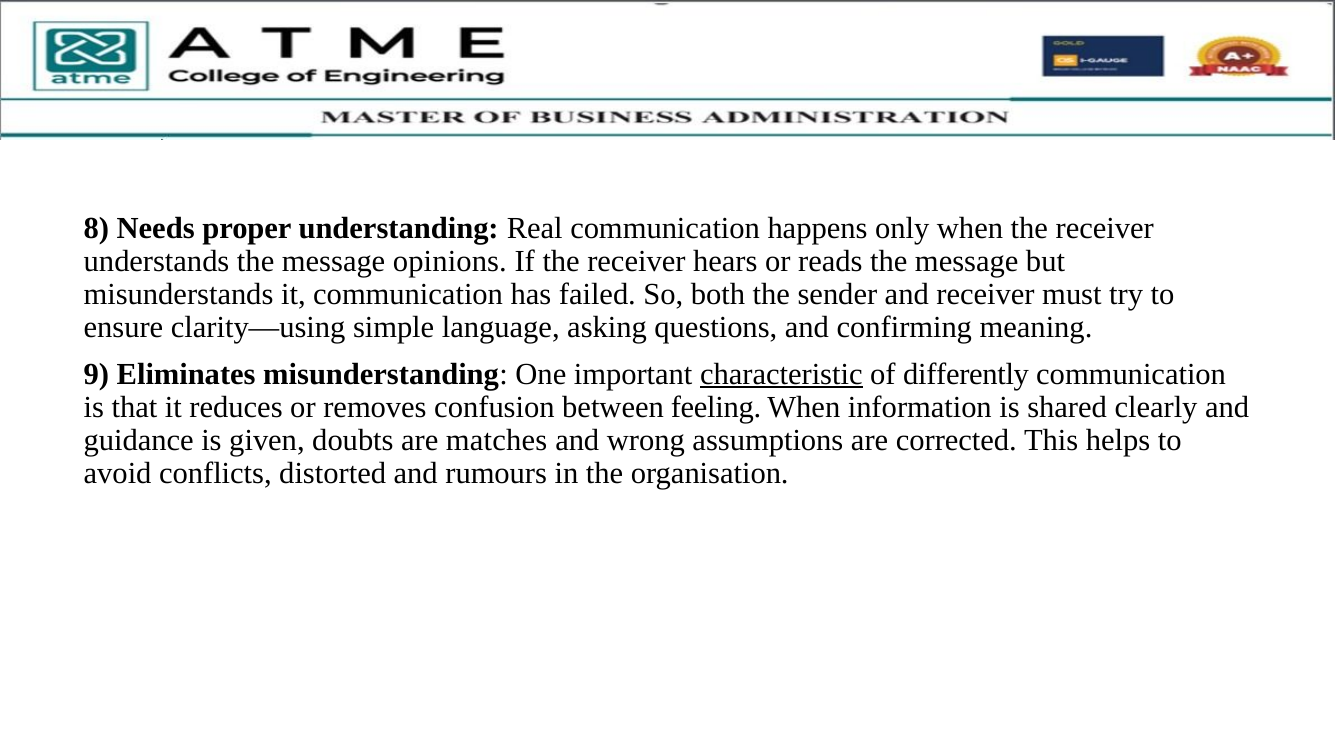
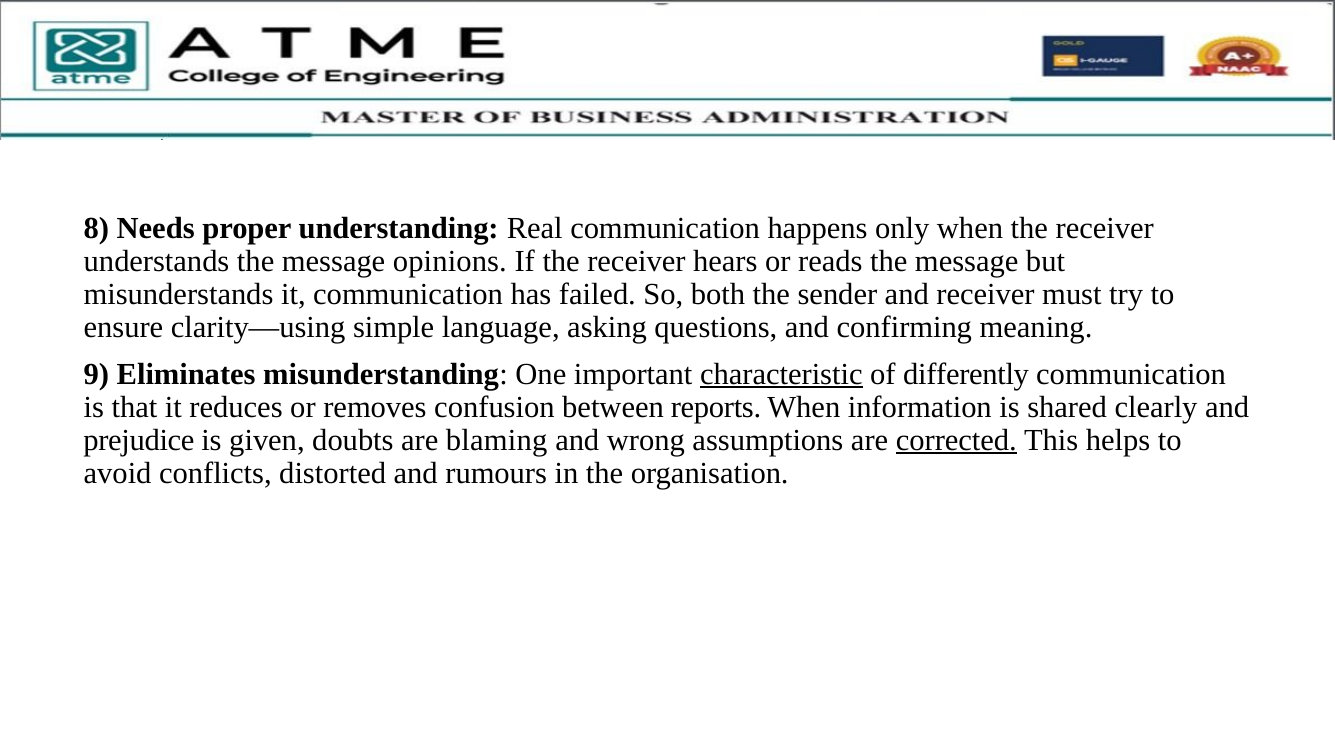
feeling: feeling -> reports (716, 407)
guidance: guidance -> prejudice (139, 440)
matches: matches -> blaming (497, 440)
corrected underline: none -> present (956, 440)
